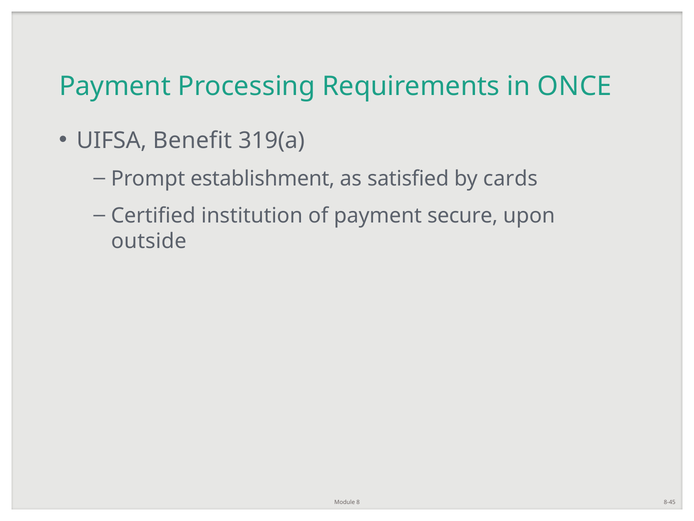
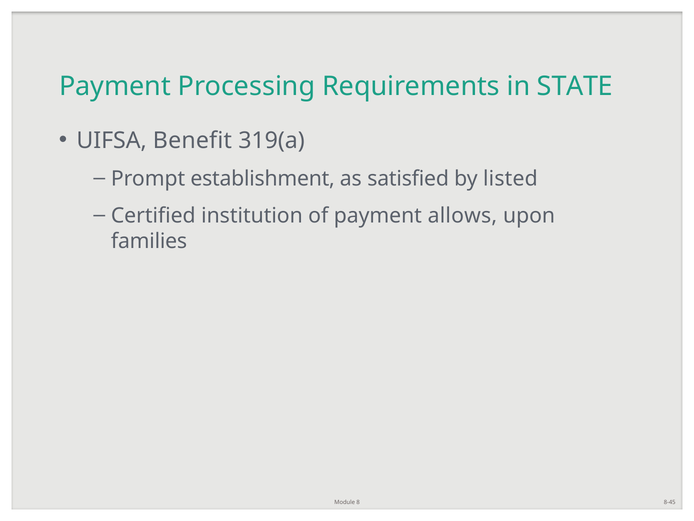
ONCE: ONCE -> STATE (575, 86)
cards: cards -> listed (510, 178)
secure: secure -> allows (462, 215)
outside: outside -> families (149, 241)
